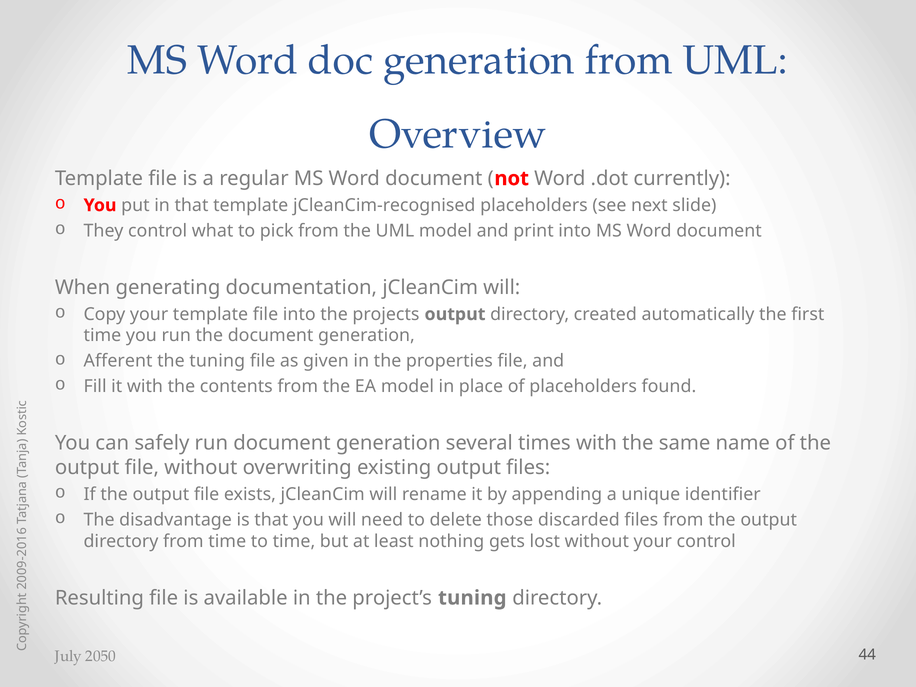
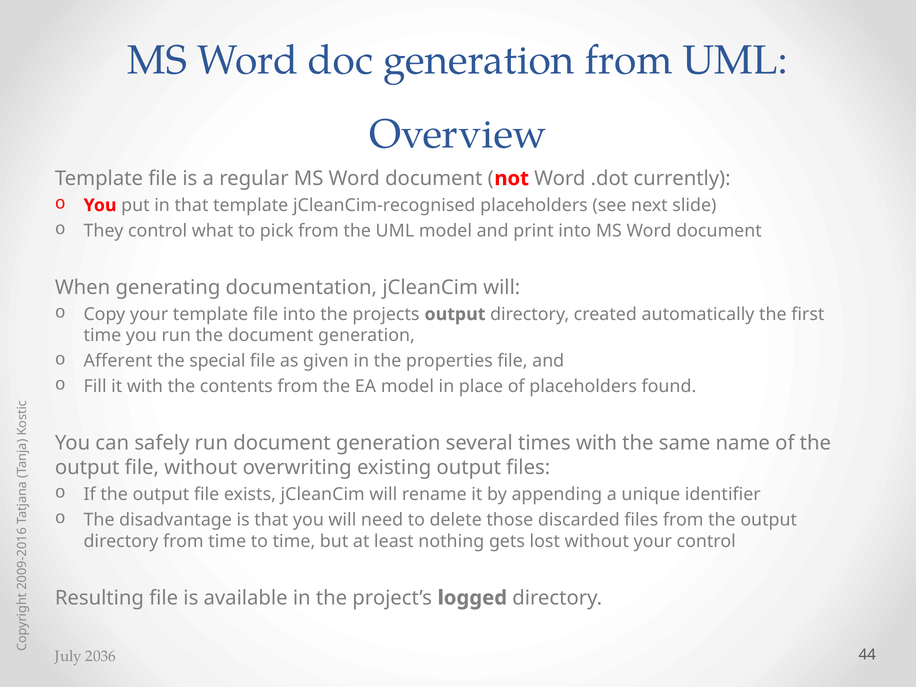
the tuning: tuning -> special (217, 361)
project’s tuning: tuning -> logged (472, 598)
2050: 2050 -> 2036 (101, 656)
